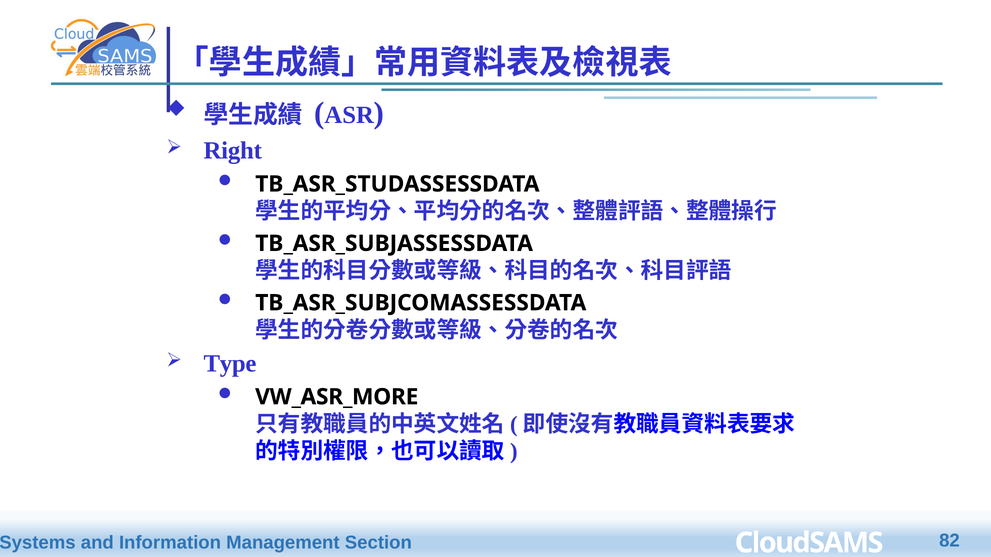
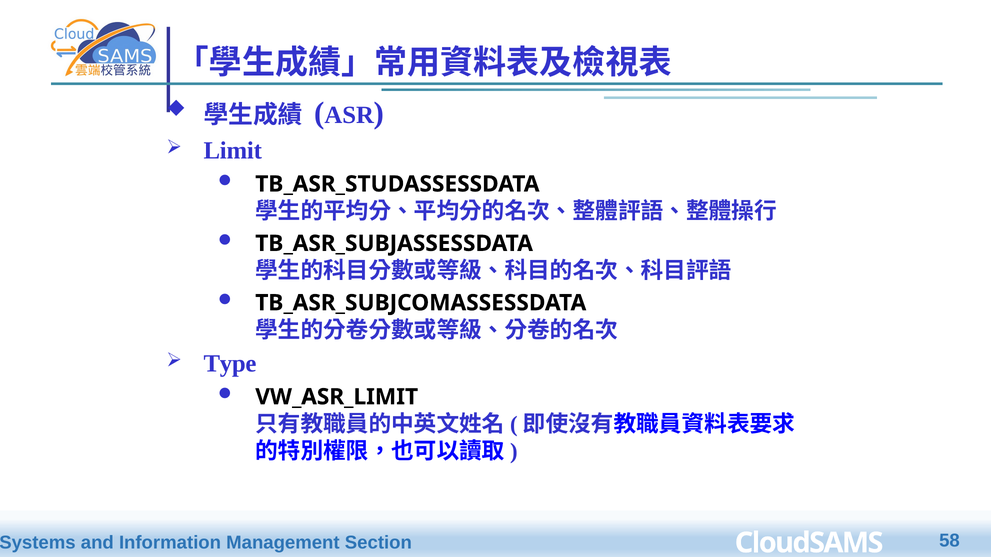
Right: Right -> Limit (233, 151)
VW_ASR_MORE: VW_ASR_MORE -> VW_ASR_LIMIT (337, 397)
82: 82 -> 58 (949, 541)
